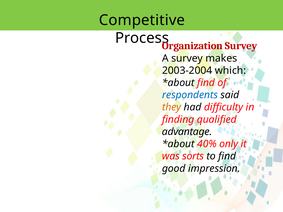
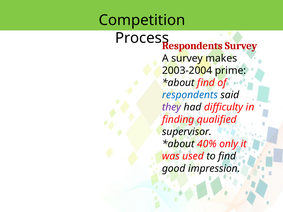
Competitive: Competitive -> Competition (142, 20)
Organization: Organization -> Respondents (192, 46)
which: which -> prime (230, 71)
they colour: orange -> purple (172, 107)
advantage: advantage -> supervisor (187, 132)
sorts: sorts -> used (193, 156)
